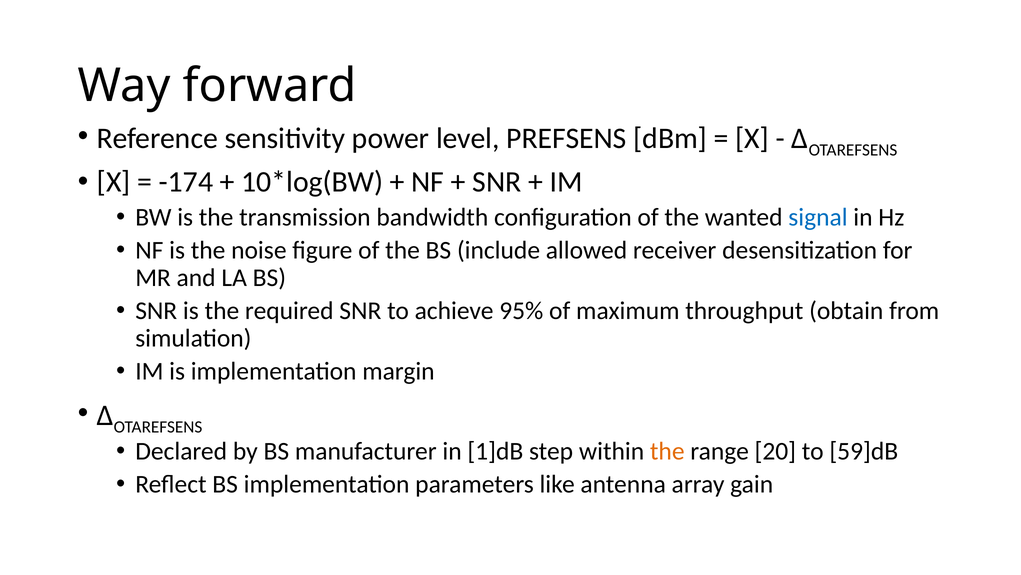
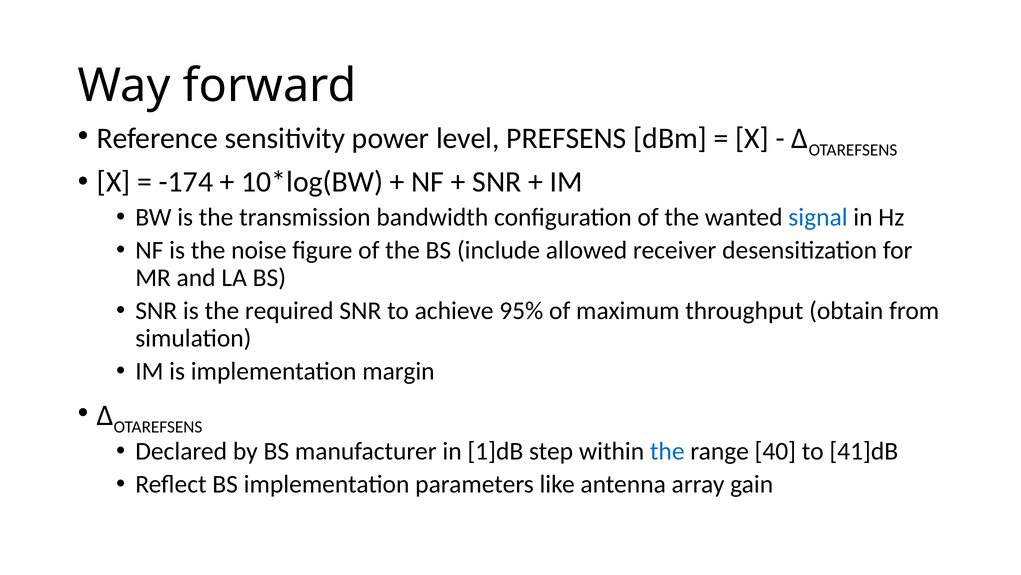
the colour: orange -> blue (667, 451)
20: 20 -> 40 (775, 451)
59]dB: 59]dB -> 41]dB (864, 451)
